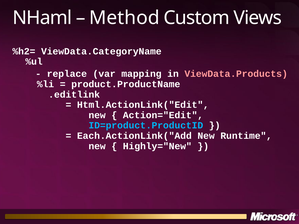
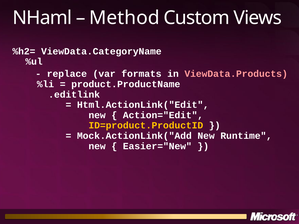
mapping: mapping -> formats (141, 74)
ID=product.ProductID colour: light blue -> yellow (146, 126)
Each.ActionLink("Add: Each.ActionLink("Add -> Mock.ActionLink("Add (134, 136)
Highly="New: Highly="New -> Easier="New (157, 146)
